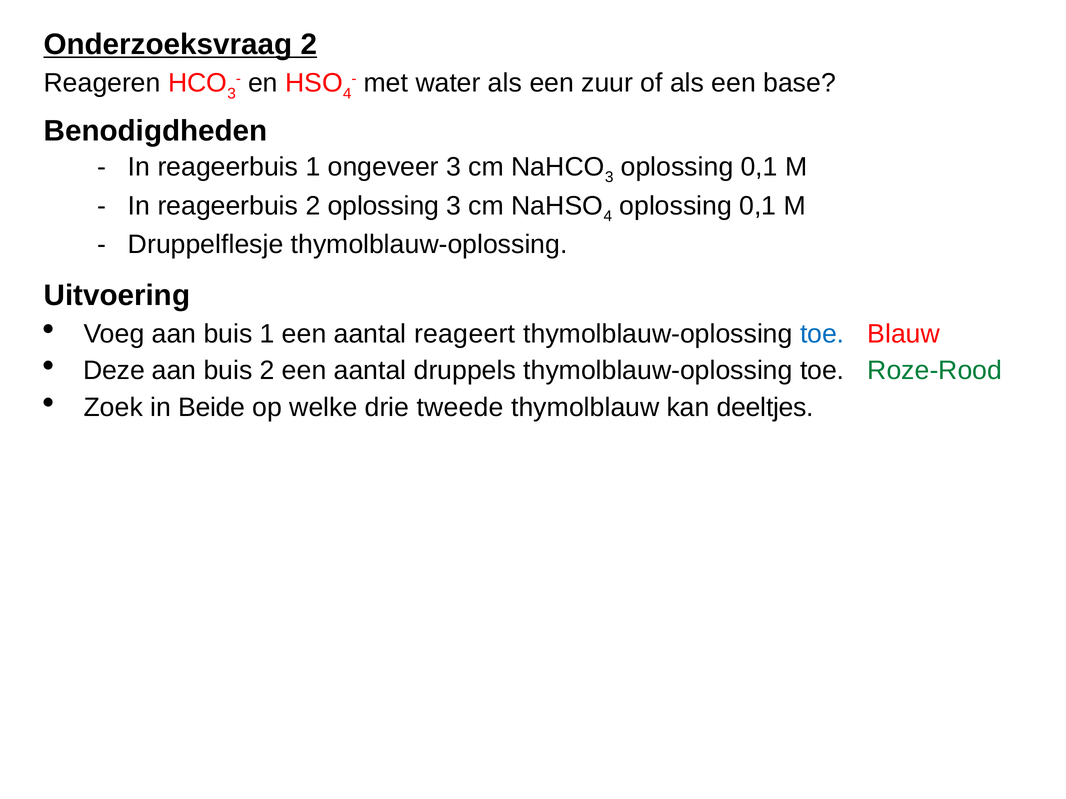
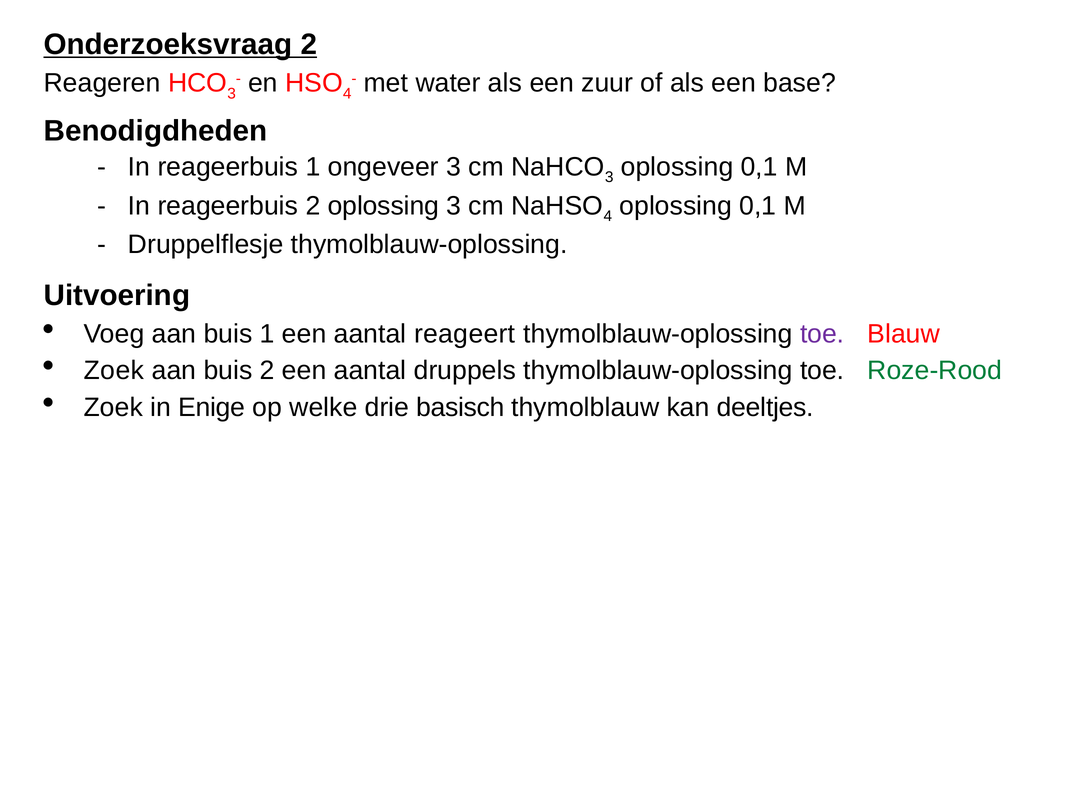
toe colour: blue -> purple (822, 334)
Deze: Deze -> Zoek (114, 371)
Beide: Beide -> Enige (212, 407)
tweede: tweede -> basisch (460, 407)
